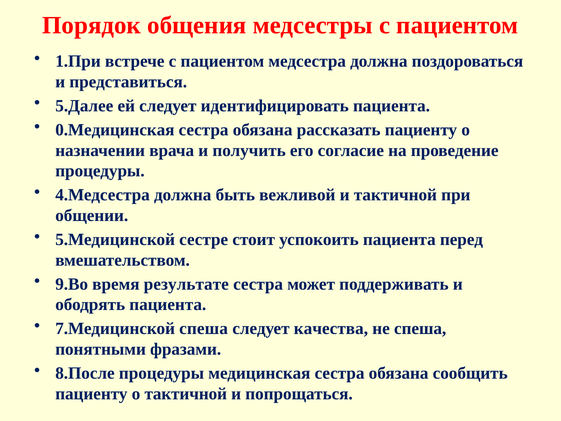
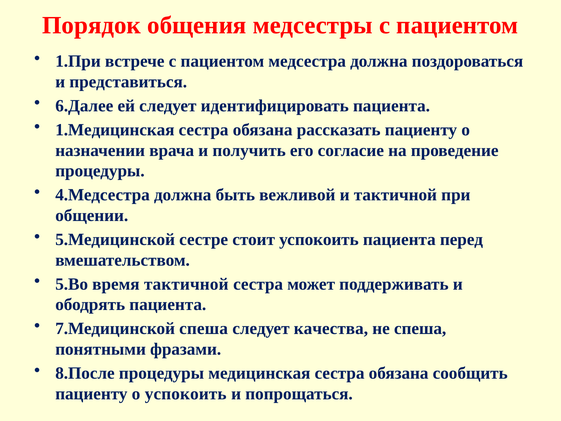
5.Далее: 5.Далее -> 6.Далее (84, 106)
0.Медицинская: 0.Медицинская -> 1.Медицинская (115, 130)
9.Во: 9.Во -> 5.Во (72, 284)
время результате: результате -> тактичной (186, 284)
о тактичной: тактичной -> успокоить (186, 394)
